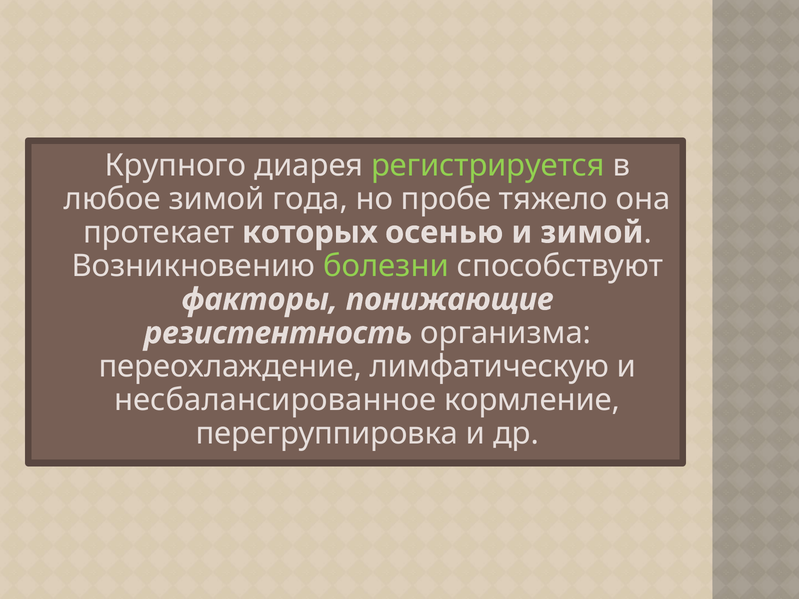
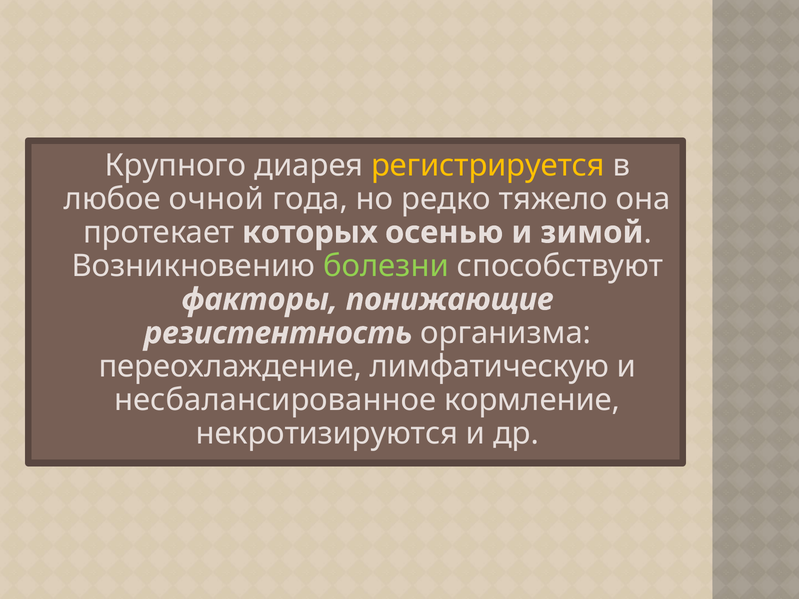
регистрируется colour: light green -> yellow (488, 165)
любое зимой: зимой -> очной (216, 199)
пробе: пробе -> редко (446, 199)
перегруппировка: перегруппировка -> некротизируются (327, 434)
